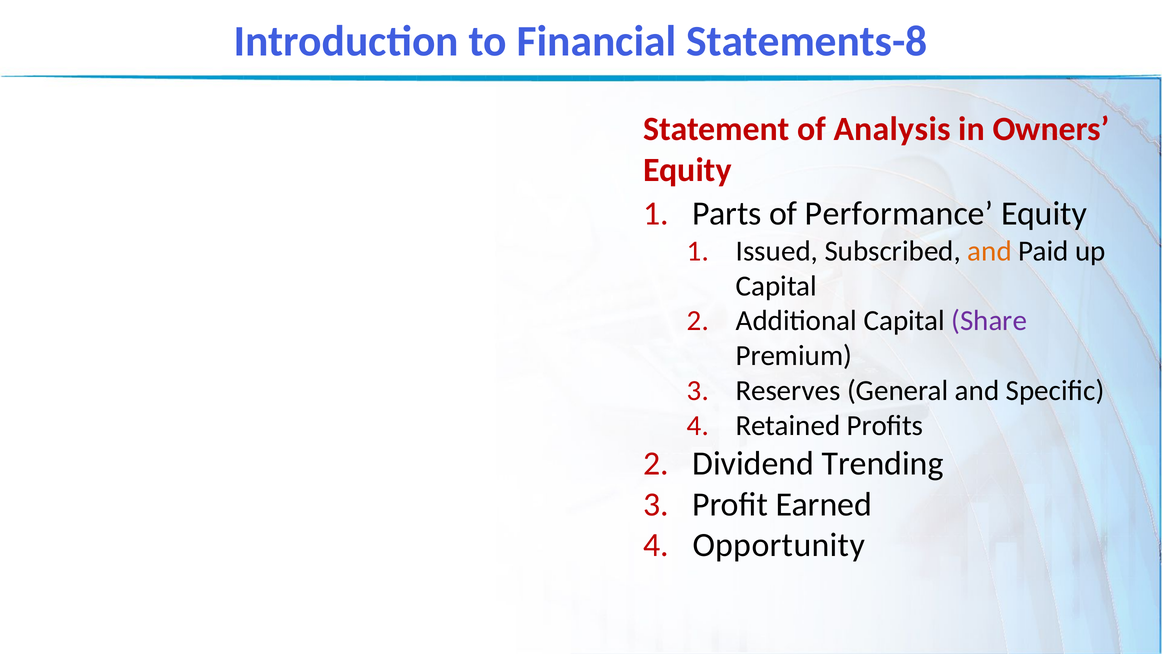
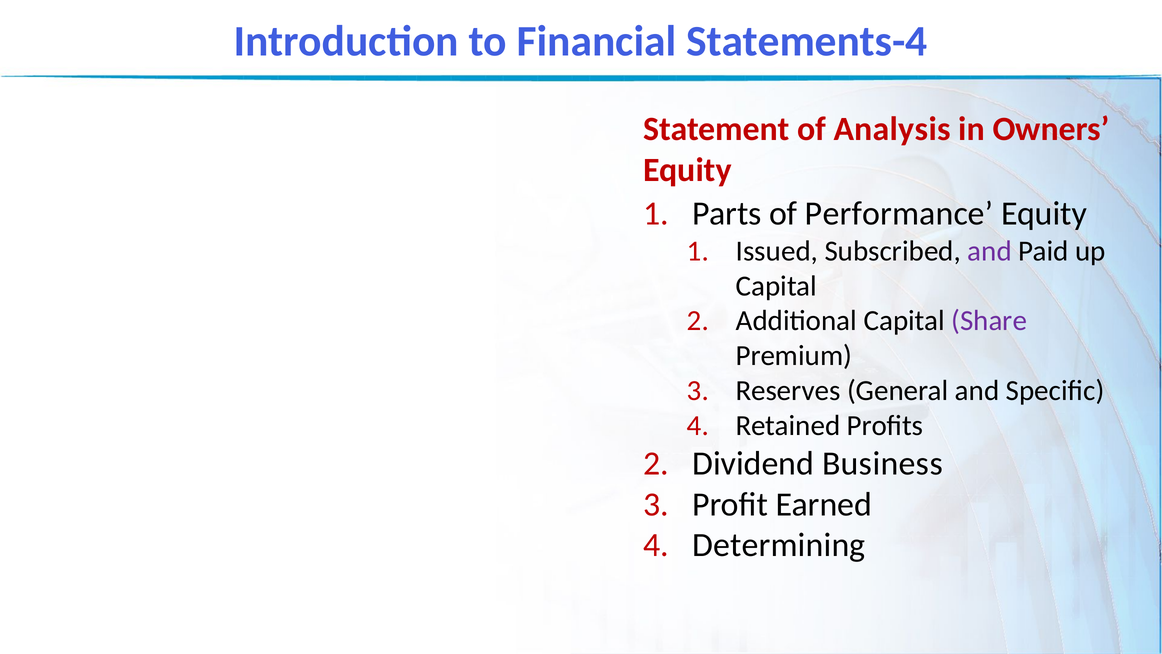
Statements-8: Statements-8 -> Statements-4 (807, 42)
and colour: orange -> purple (990, 251)
Trending: Trending -> Business (882, 463)
Opportunity: Opportunity -> Determining (779, 545)
